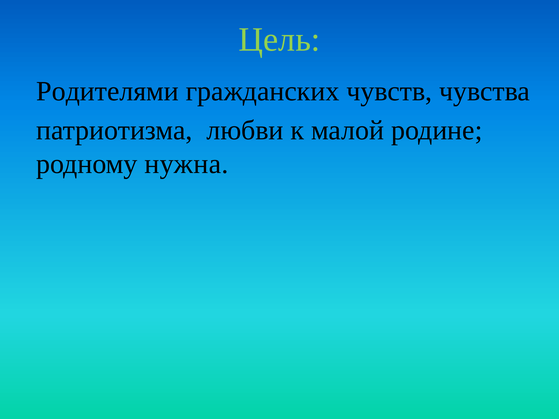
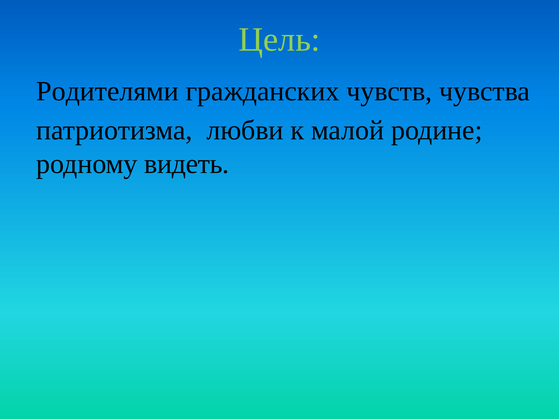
нужна: нужна -> видеть (187, 164)
